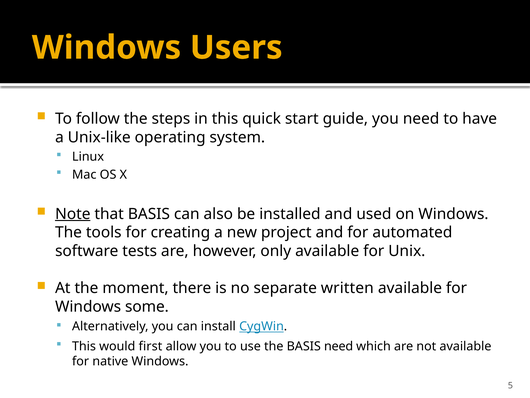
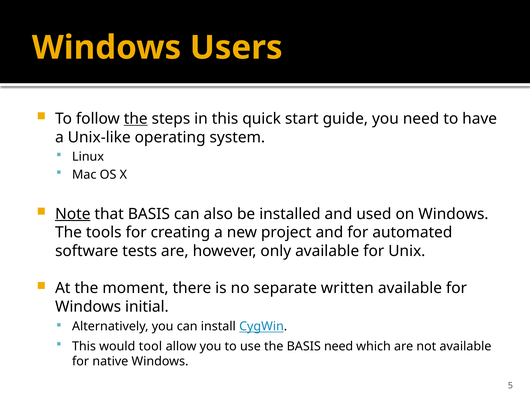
the underline: none -> present (136, 119)
some: some -> initial (147, 306)
first: first -> tool (150, 346)
